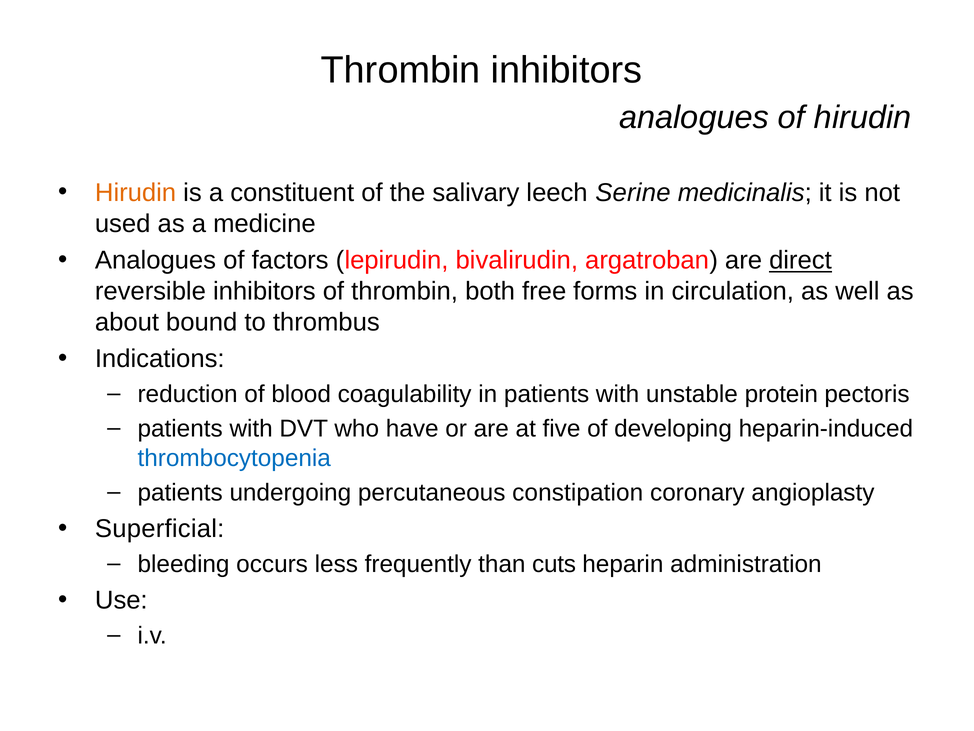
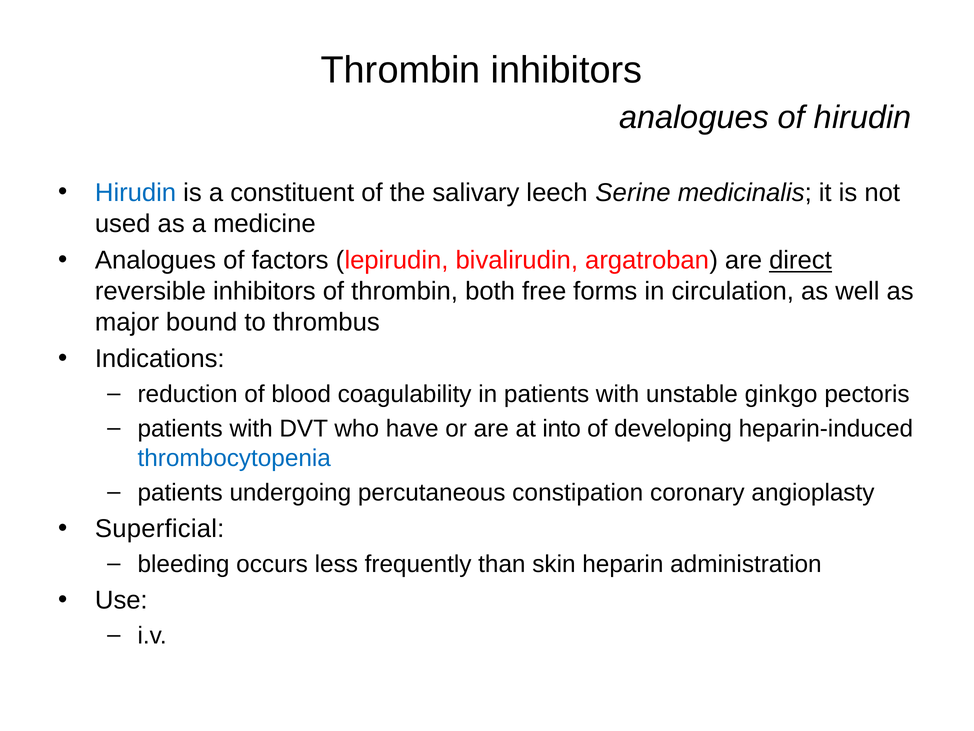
Hirudin colour: orange -> blue (136, 193)
about: about -> major (127, 322)
protein: protein -> ginkgo (781, 394)
five: five -> into (562, 429)
cuts: cuts -> skin (554, 564)
